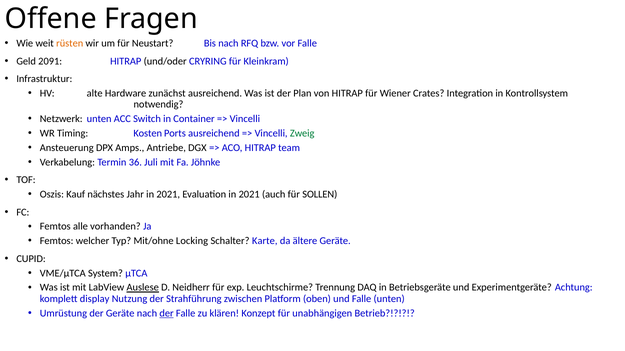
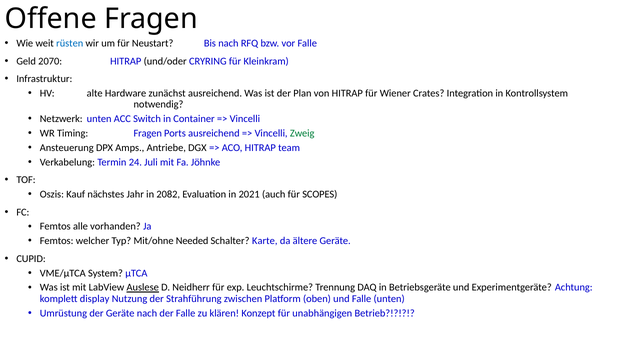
rüsten colour: orange -> blue (70, 43)
2091: 2091 -> 2070 (50, 61)
Timing Kosten: Kosten -> Fragen (148, 134)
36: 36 -> 24 (135, 162)
Jahr in 2021: 2021 -> 2082 (168, 195)
SOLLEN: SOLLEN -> SCOPES (320, 195)
Locking: Locking -> Needed (192, 241)
der underline: present -> none (167, 314)
